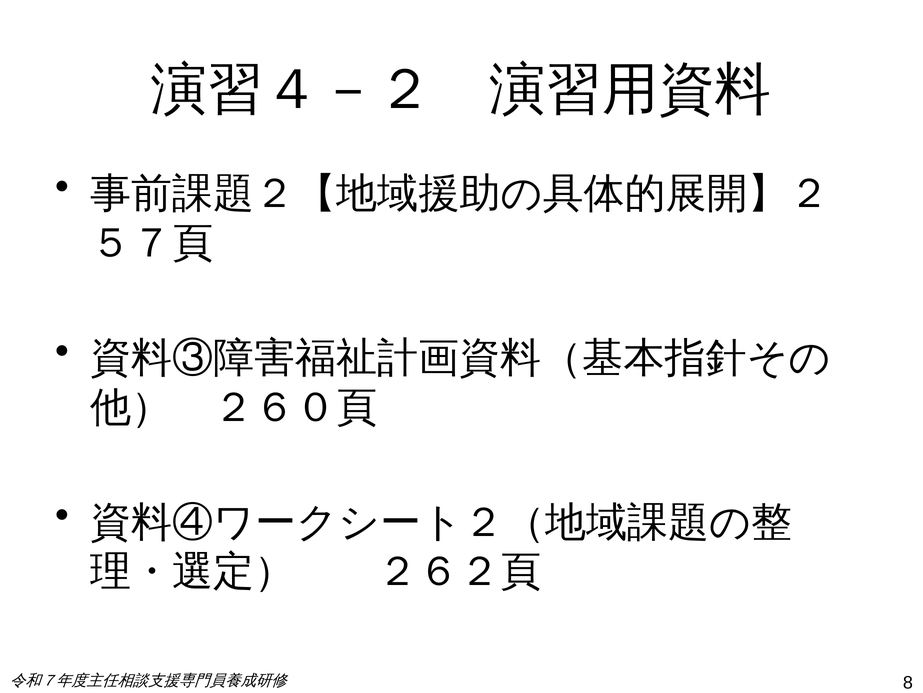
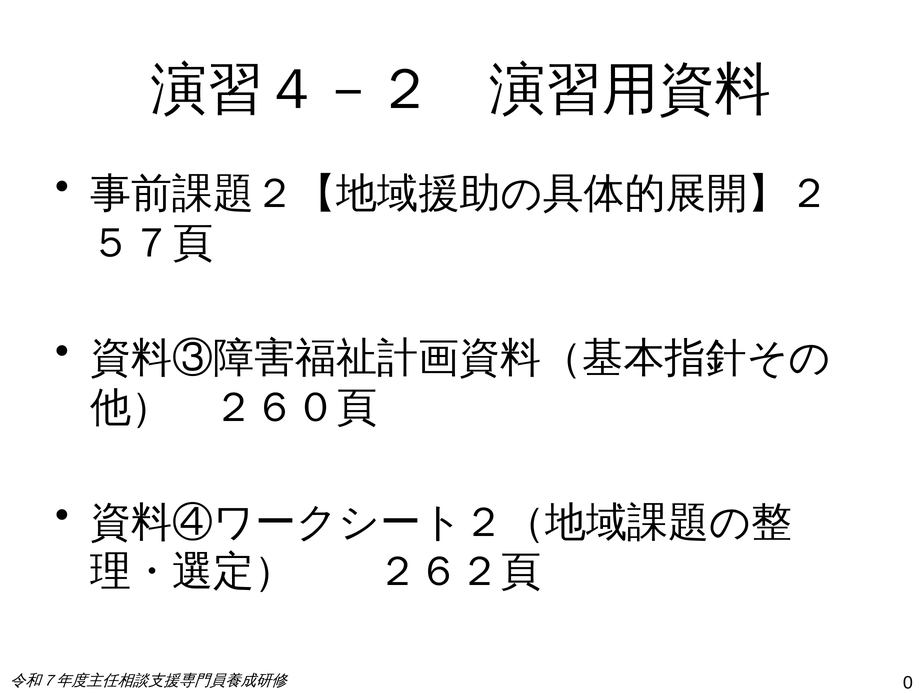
8: 8 -> 0 (908, 682)
